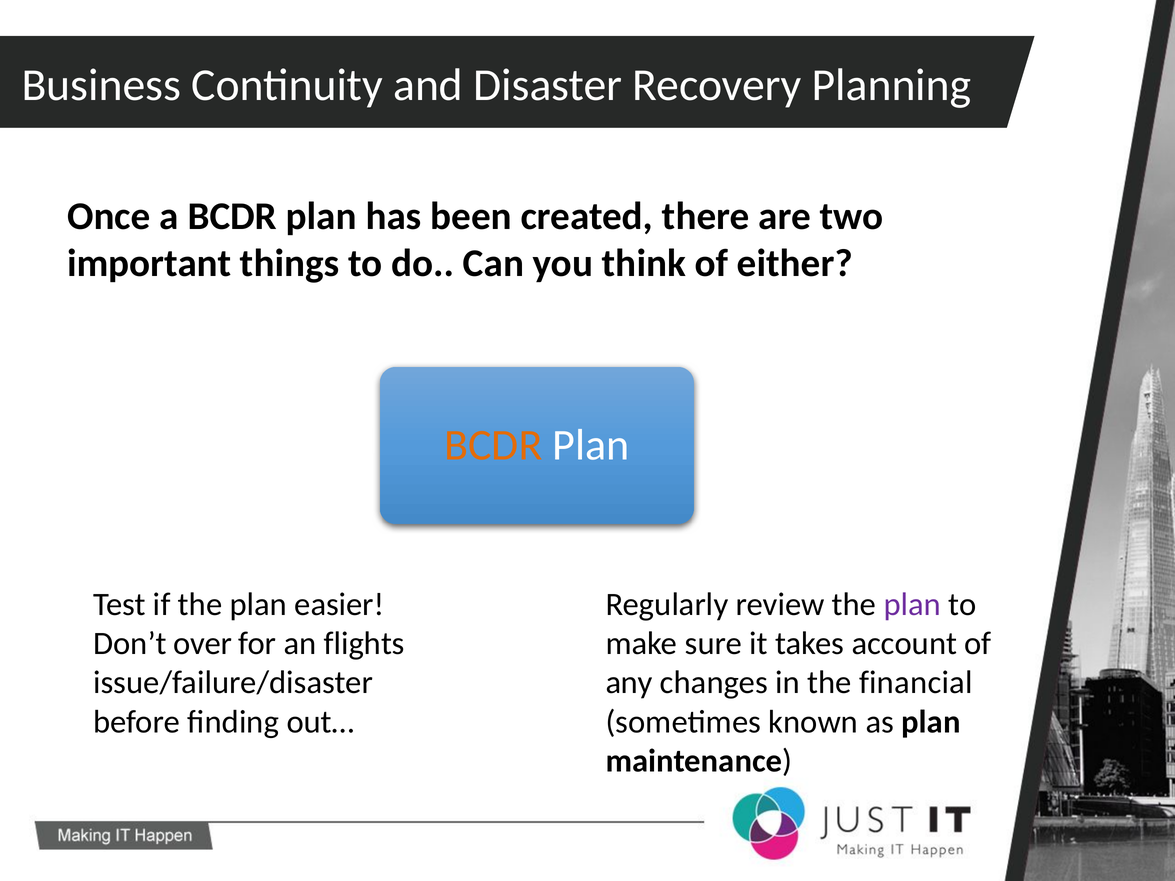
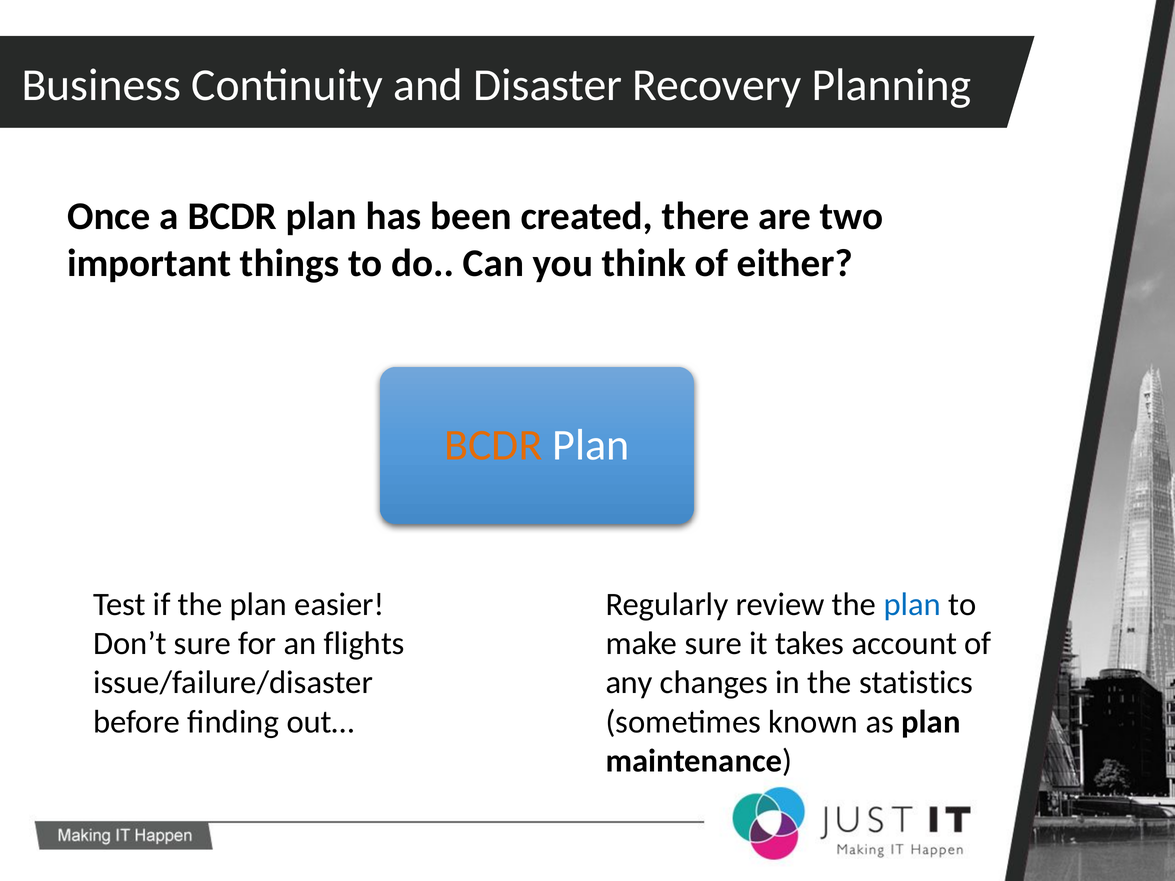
plan colour: purple -> blue (912, 605)
Don’t over: over -> sure (203, 644)
financial: financial -> statistics (916, 683)
